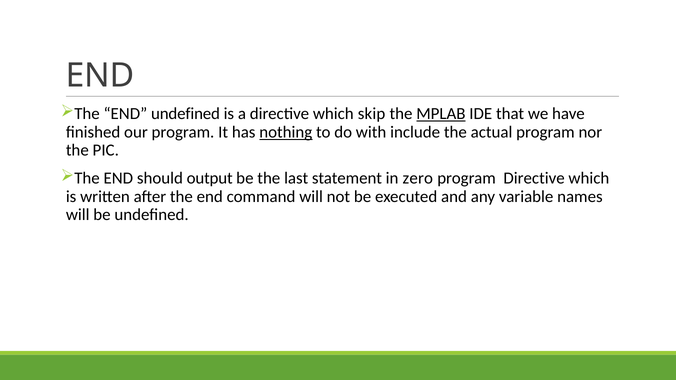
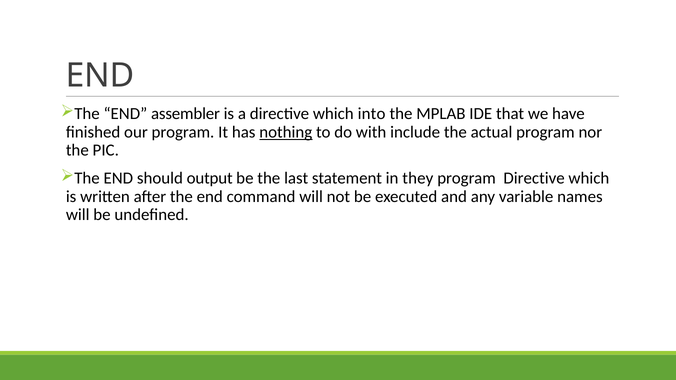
END undefined: undefined -> assembler (186, 114)
skip: skip -> into (372, 114)
MPLAB underline: present -> none (441, 114)
zero: zero -> they (418, 178)
